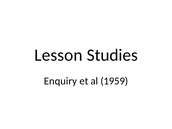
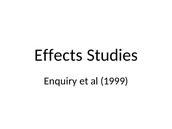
Lesson: Lesson -> Effects (58, 55)
1959: 1959 -> 1999 (114, 81)
